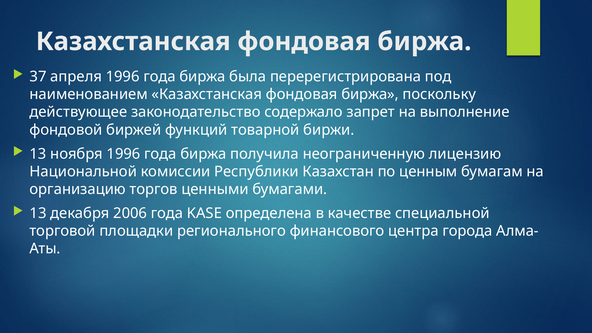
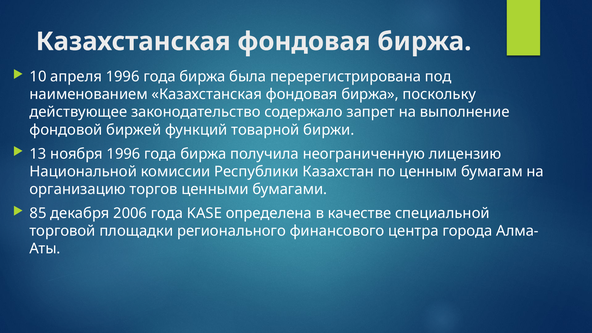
37: 37 -> 10 (38, 77)
13: 13 -> 85 (38, 213)
